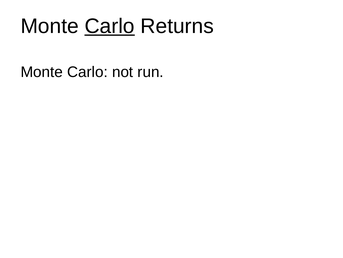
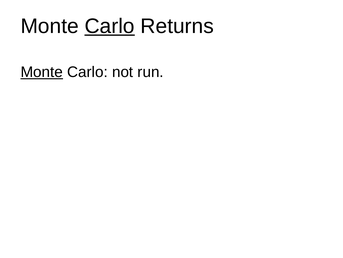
Monte underline: none -> present (42, 72)
